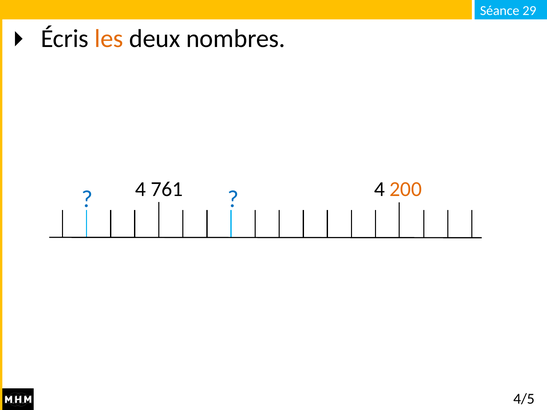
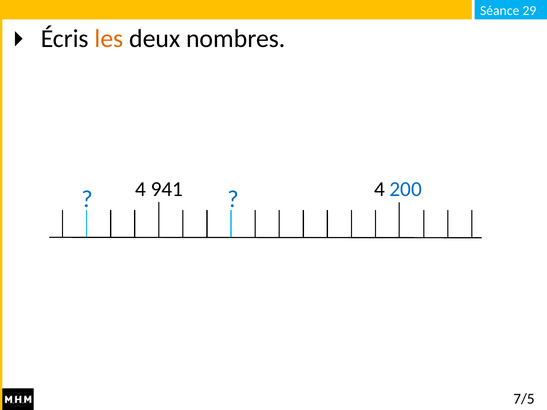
761: 761 -> 941 (167, 189)
200 colour: orange -> blue (406, 189)
4/5: 4/5 -> 7/5 (524, 399)
